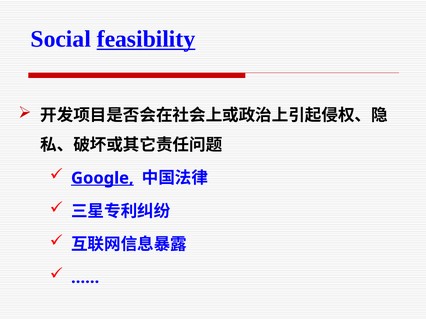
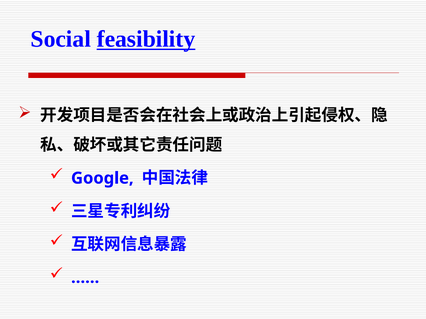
Google underline: present -> none (102, 178)
